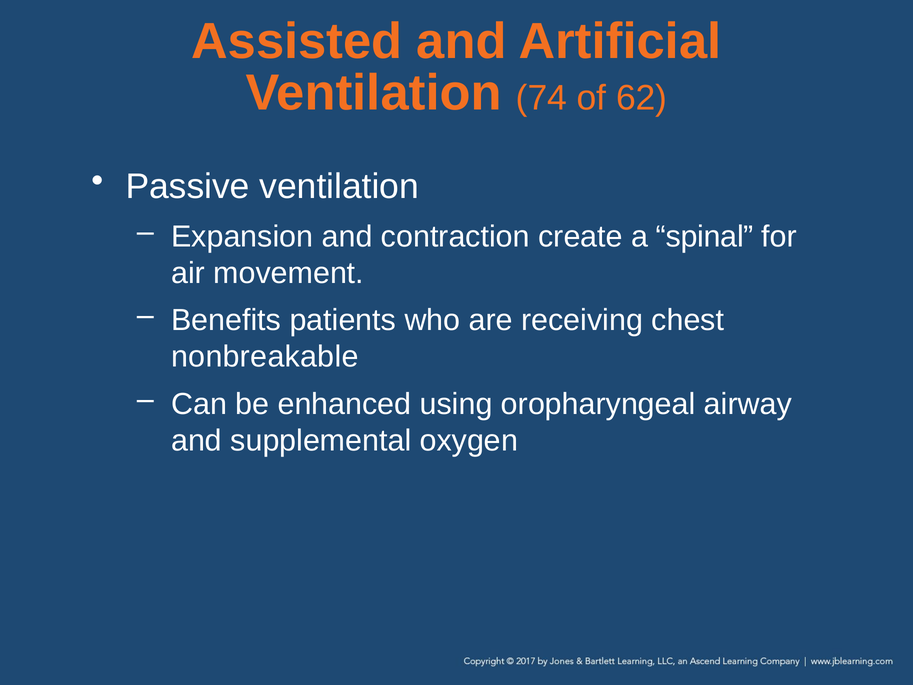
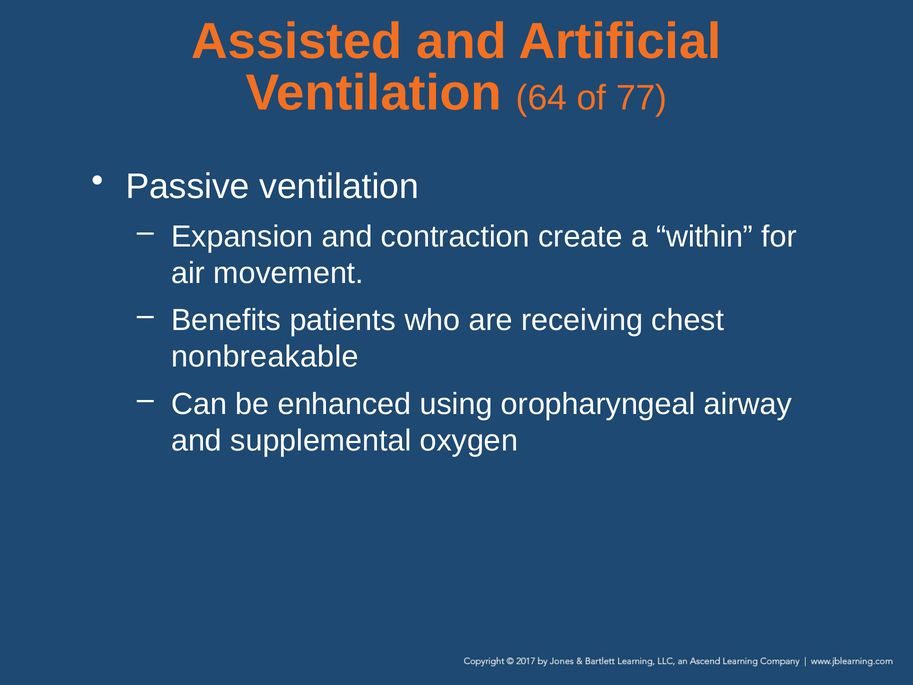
74: 74 -> 64 (541, 98)
62: 62 -> 77 (642, 98)
spinal: spinal -> within (705, 236)
